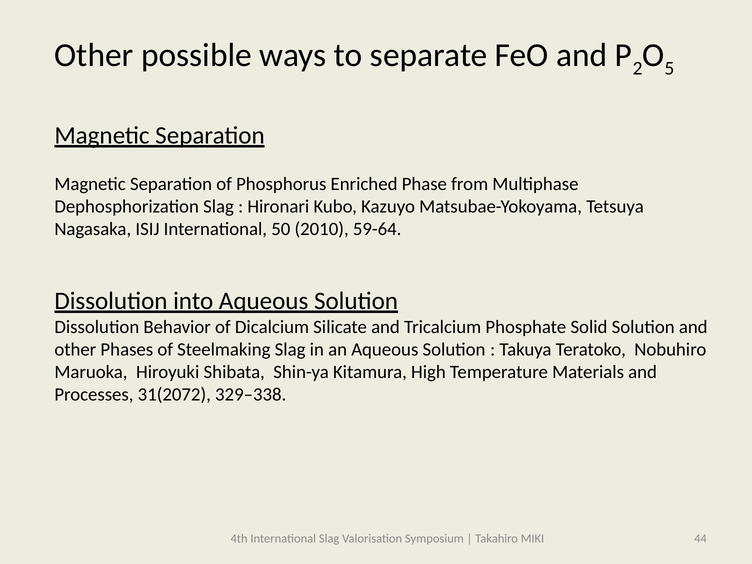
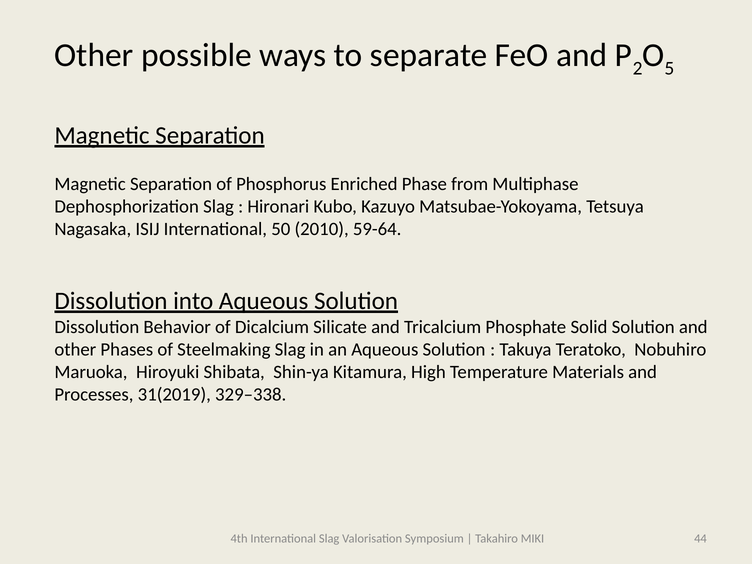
31(2072: 31(2072 -> 31(2019 (174, 395)
